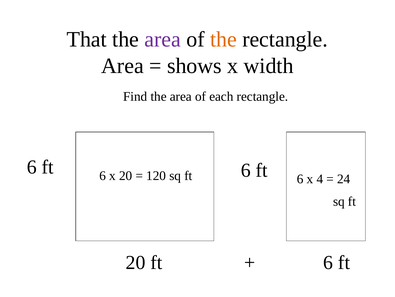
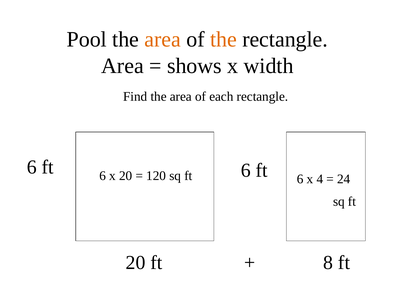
That: That -> Pool (87, 39)
area colour: purple -> orange (163, 39)
6: 6 -> 8 (328, 262)
